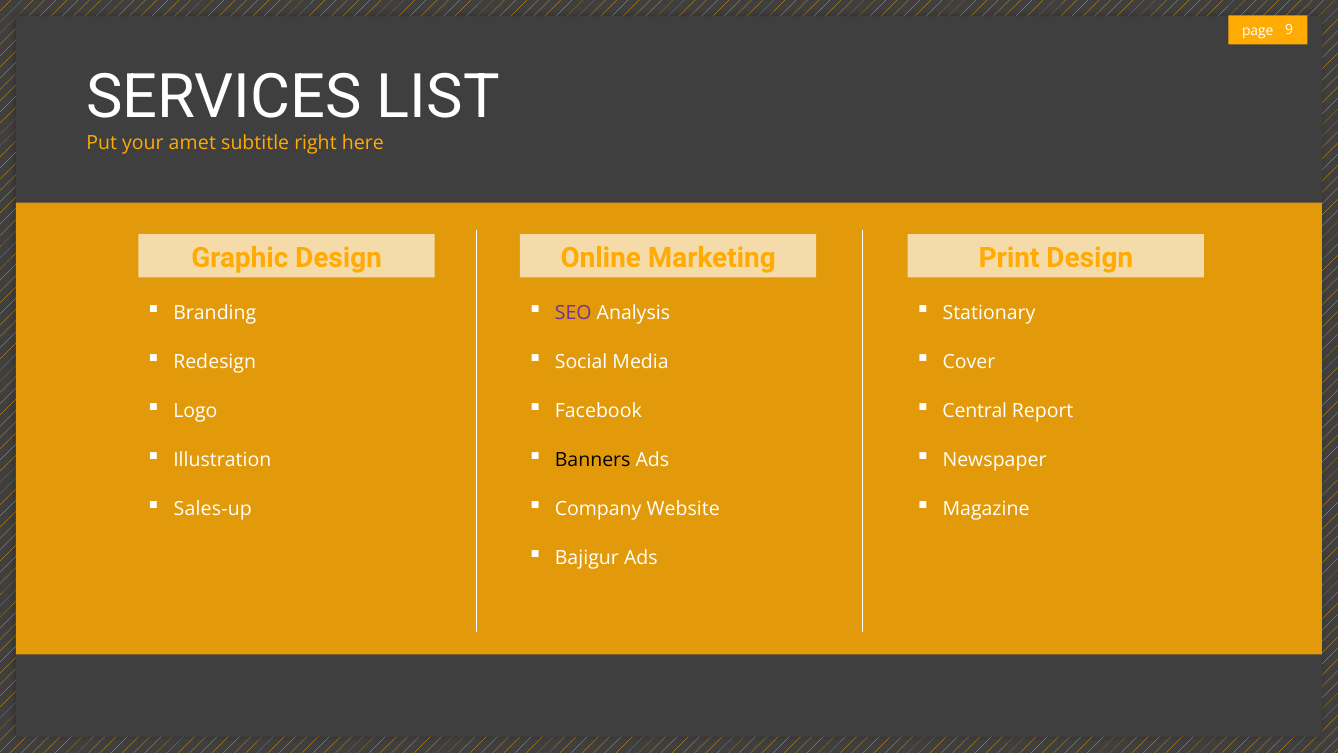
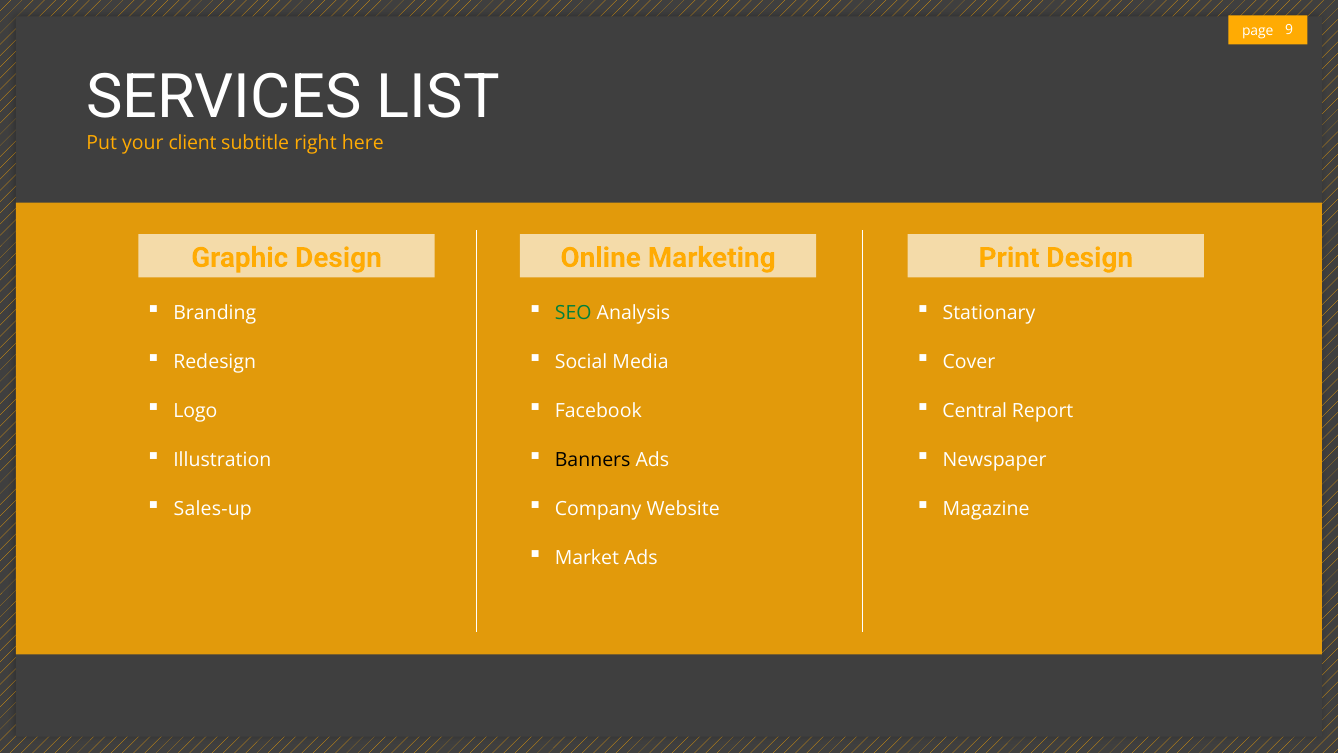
amet: amet -> client (193, 143)
SEO colour: purple -> green (573, 313)
Bajigur: Bajigur -> Market (587, 558)
